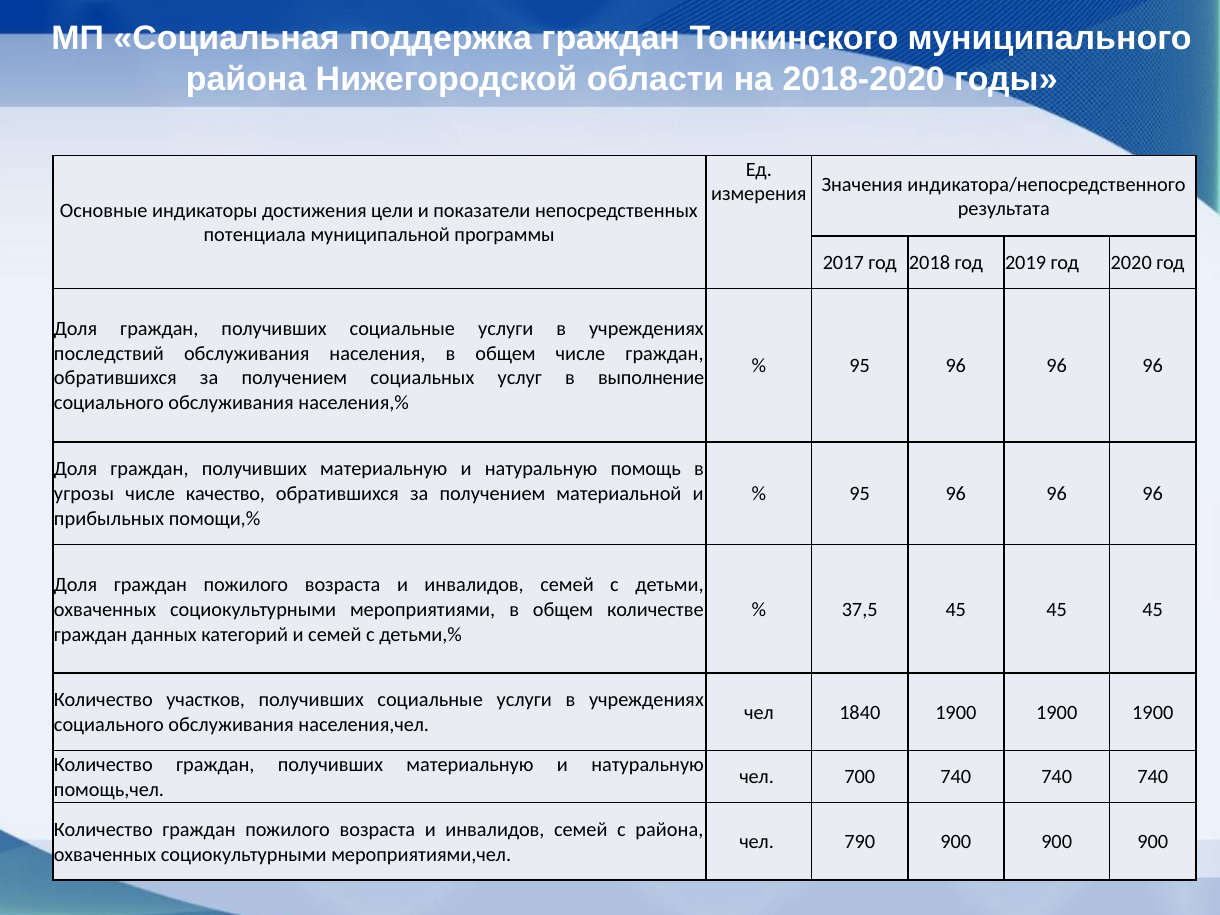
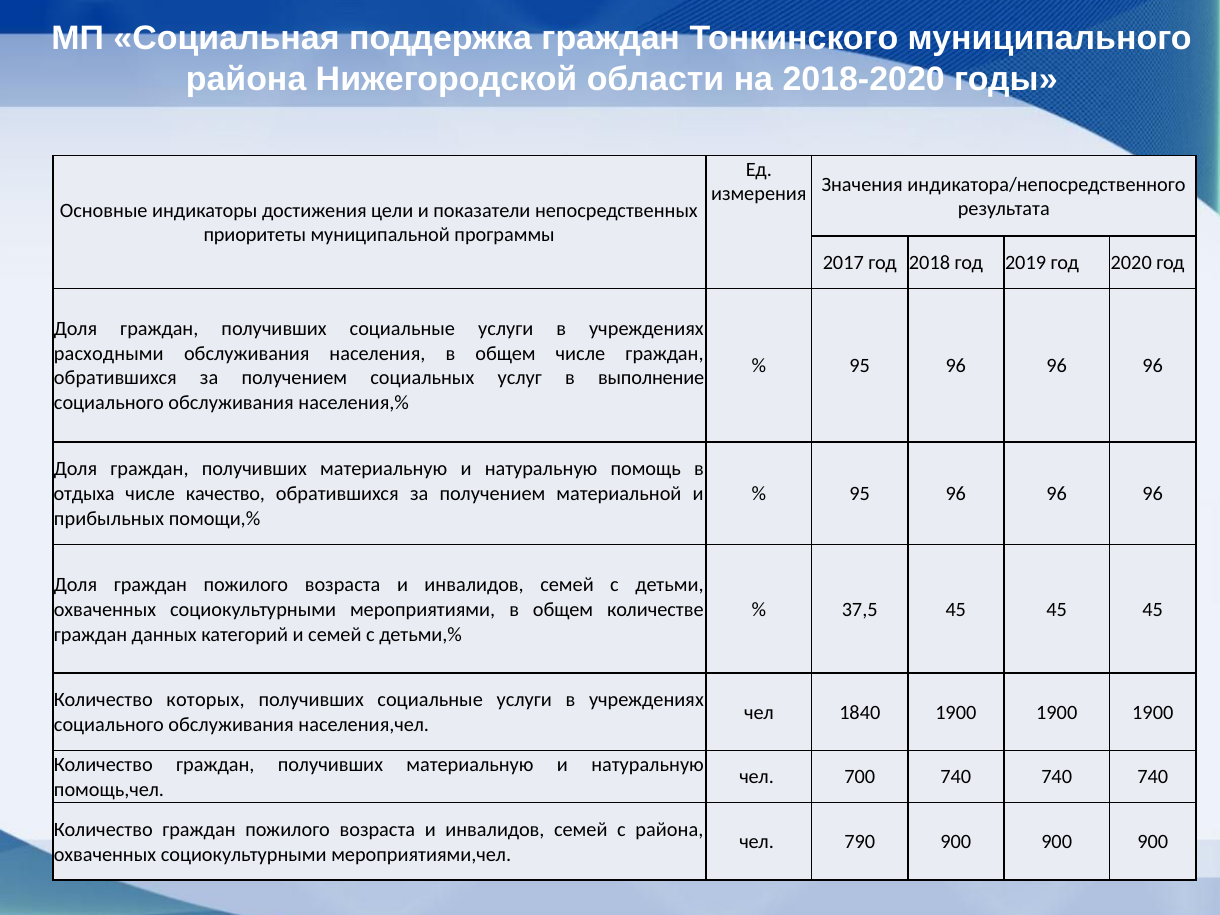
потенциала: потенциала -> приоритеты (255, 235)
последствий: последствий -> расходными (109, 353)
угрозы: угрозы -> отдыха (84, 494)
участков: участков -> которых (206, 700)
